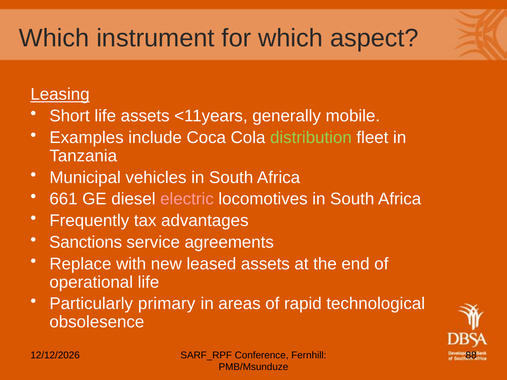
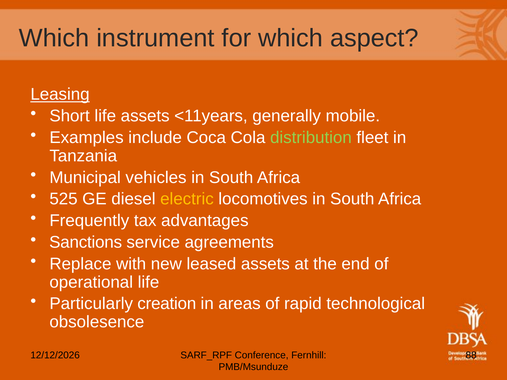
661: 661 -> 525 (64, 199)
electric colour: pink -> yellow (187, 199)
primary: primary -> creation (167, 304)
